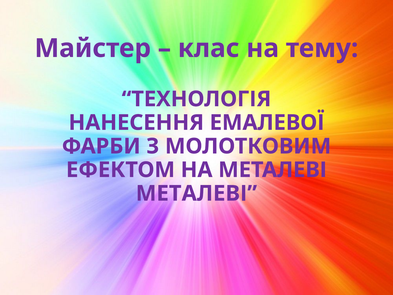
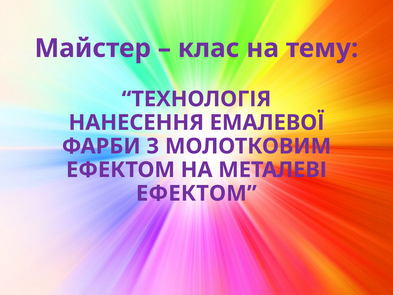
МЕТАЛЕВІ: МЕТАЛЕВІ -> ЕФЕКТОМ (196, 193)
